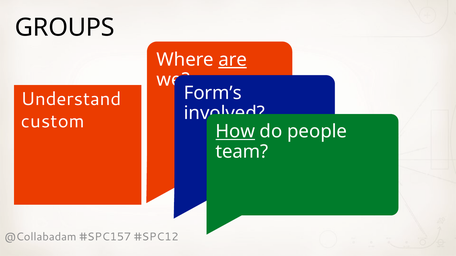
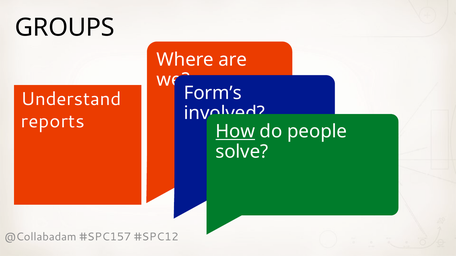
are underline: present -> none (233, 60)
custom: custom -> reports (53, 122)
team: team -> solve (242, 152)
